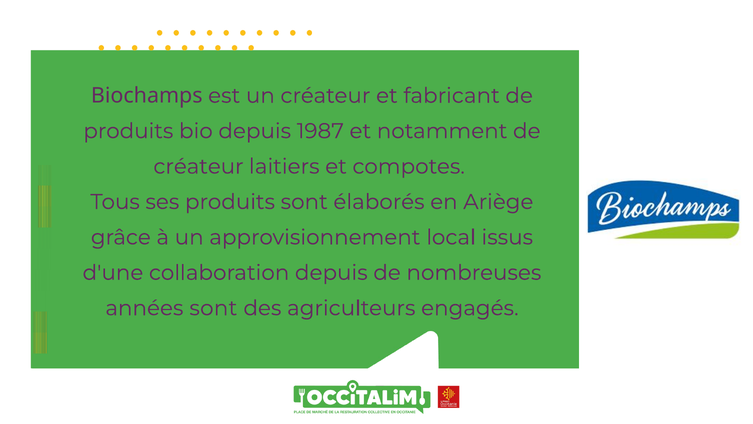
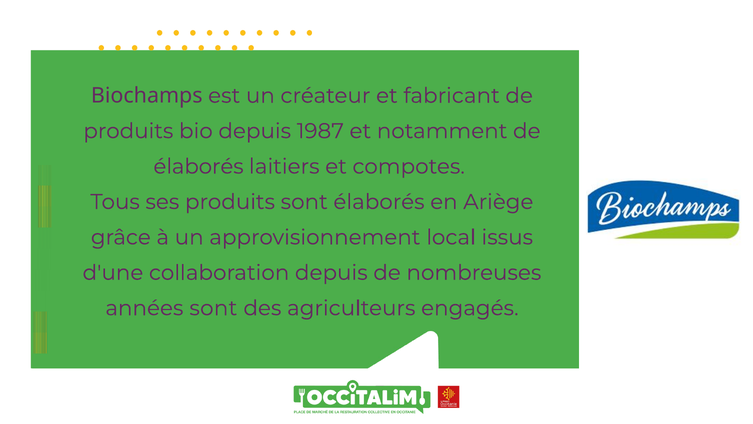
créateur: créateur -> élaborés (199, 166)
